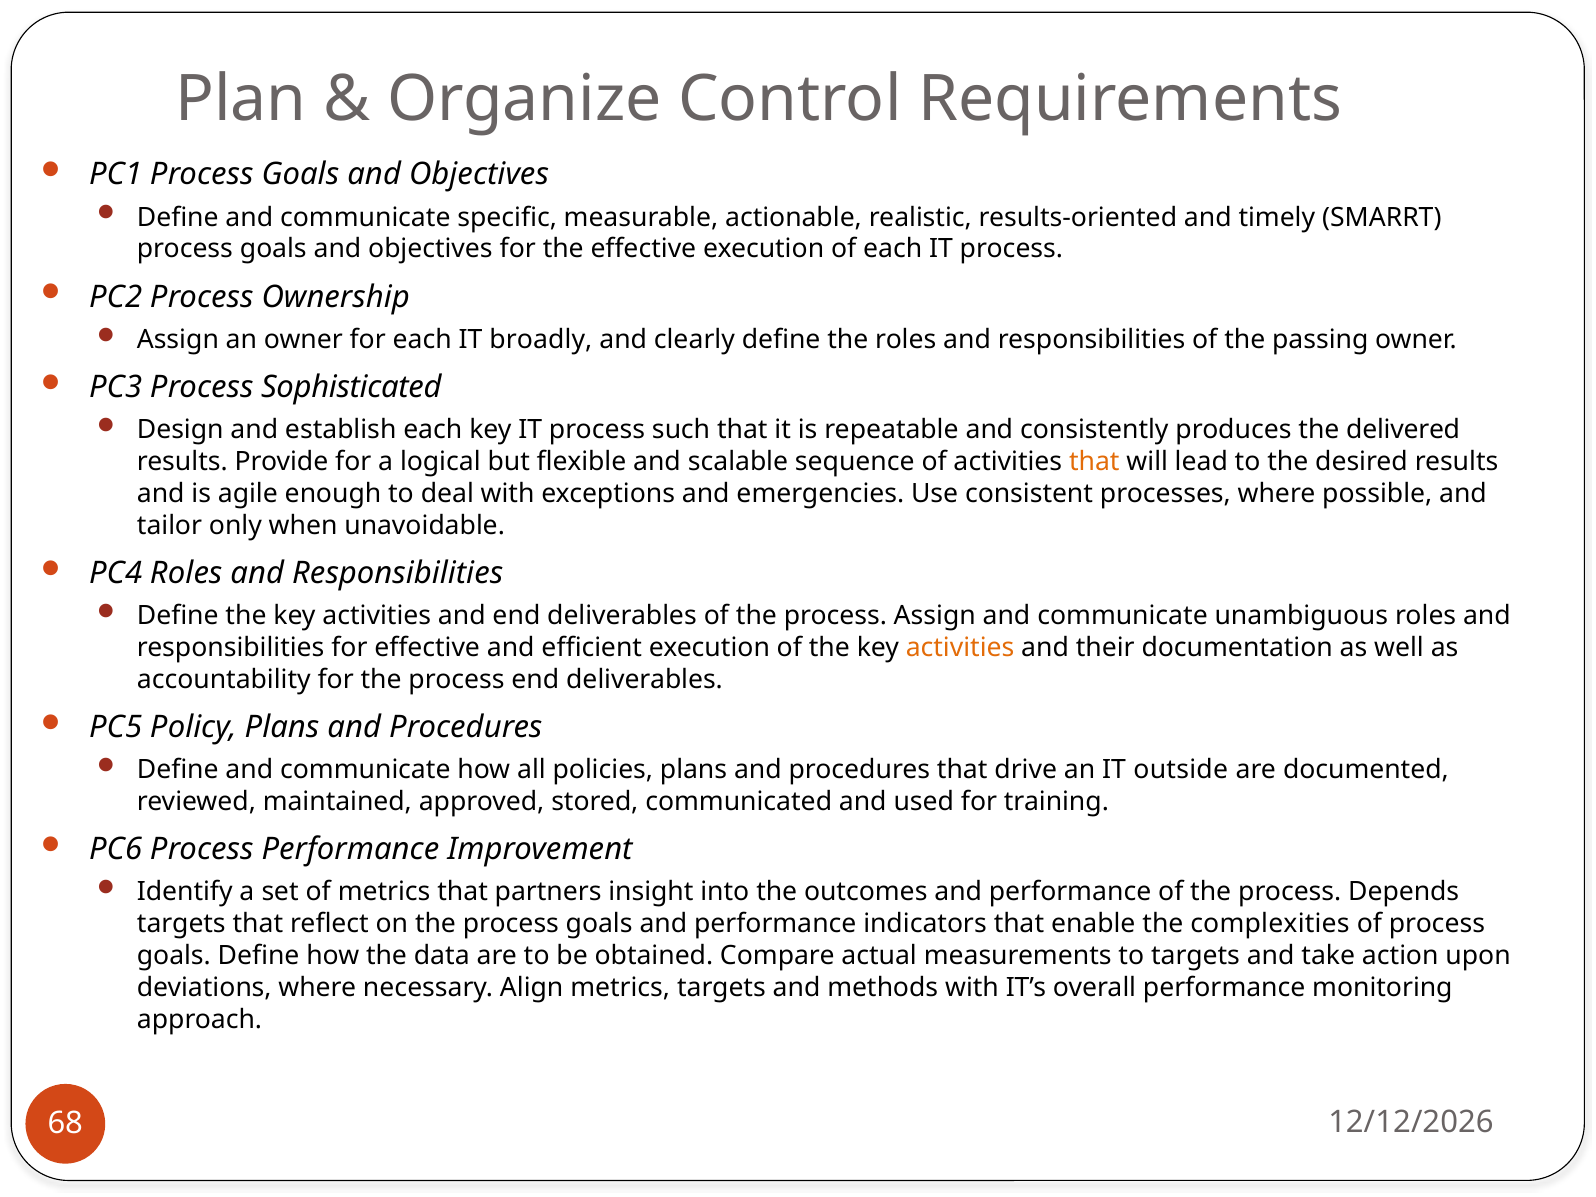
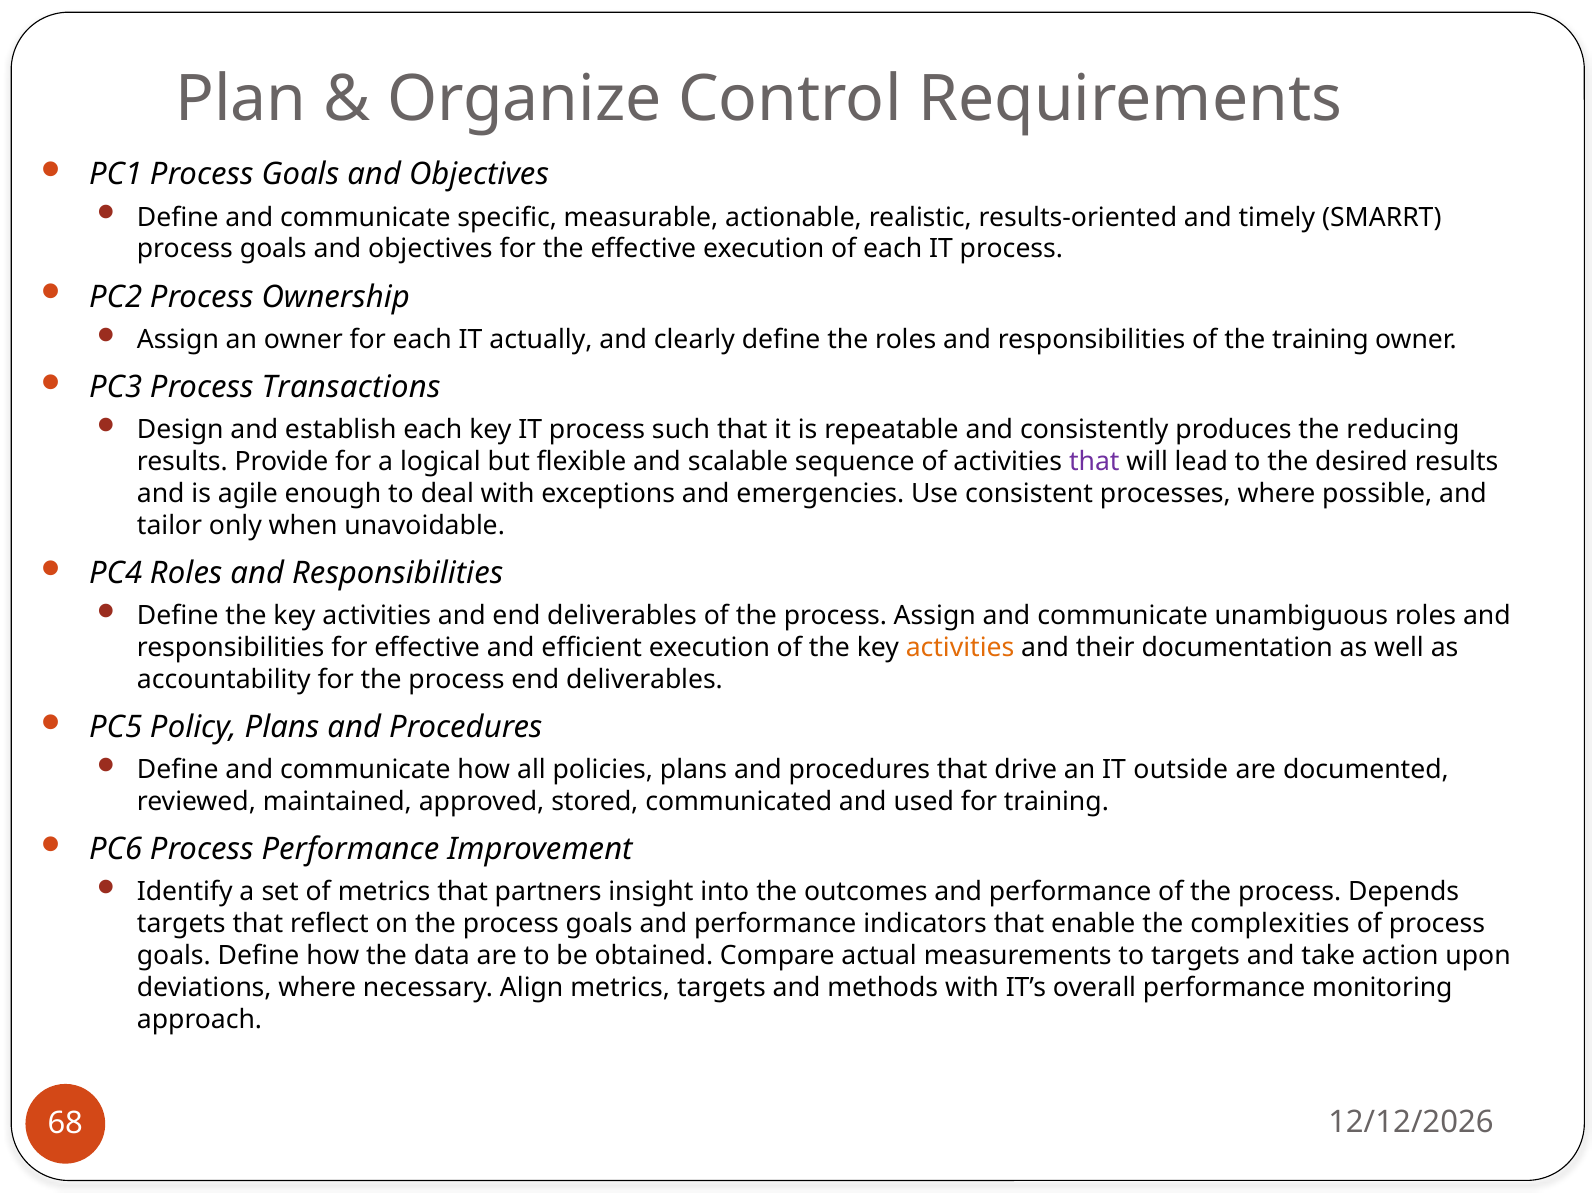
broadly: broadly -> actually (541, 339)
the passing: passing -> training (1320, 339)
Sophisticated: Sophisticated -> Transactions (351, 387)
delivered: delivered -> reducing (1403, 430)
that colour: orange -> purple (1094, 462)
